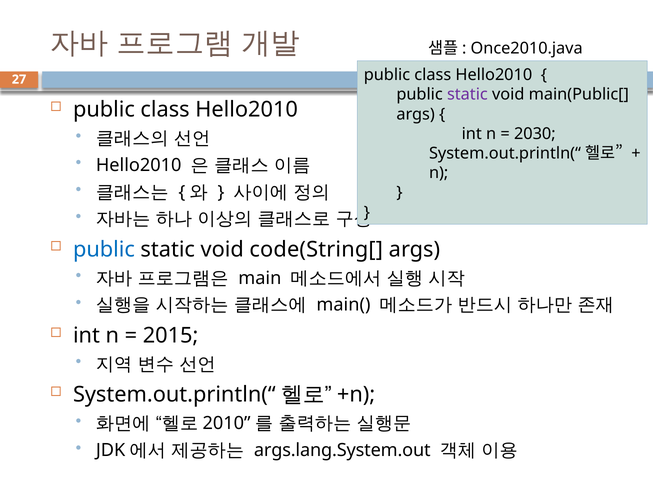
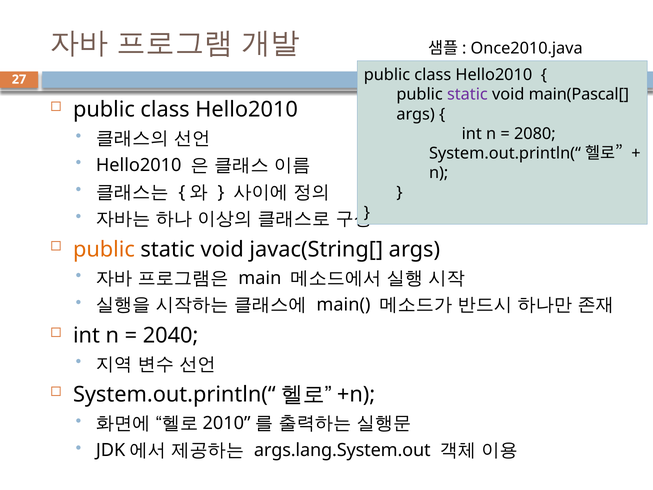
main(Public[: main(Public[ -> main(Pascal[ (579, 95)
2030: 2030 -> 2080 (535, 134)
public colour: blue -> orange (104, 249)
code(String[: code(String[ -> javac(String[ (316, 249)
2015: 2015 -> 2040 (171, 335)
